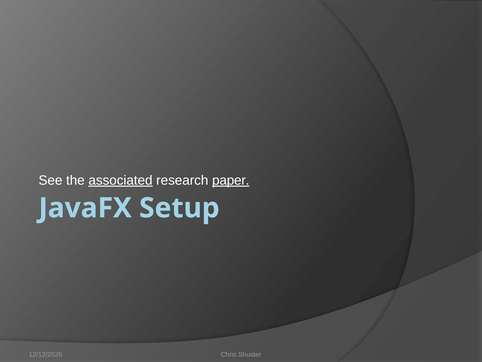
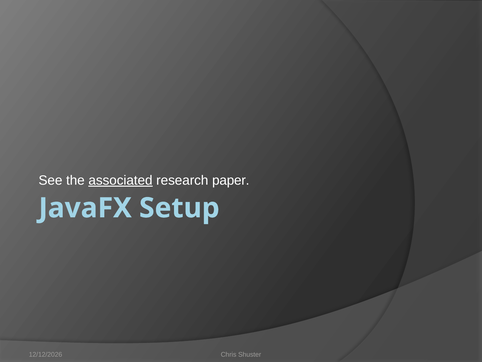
paper underline: present -> none (231, 180)
